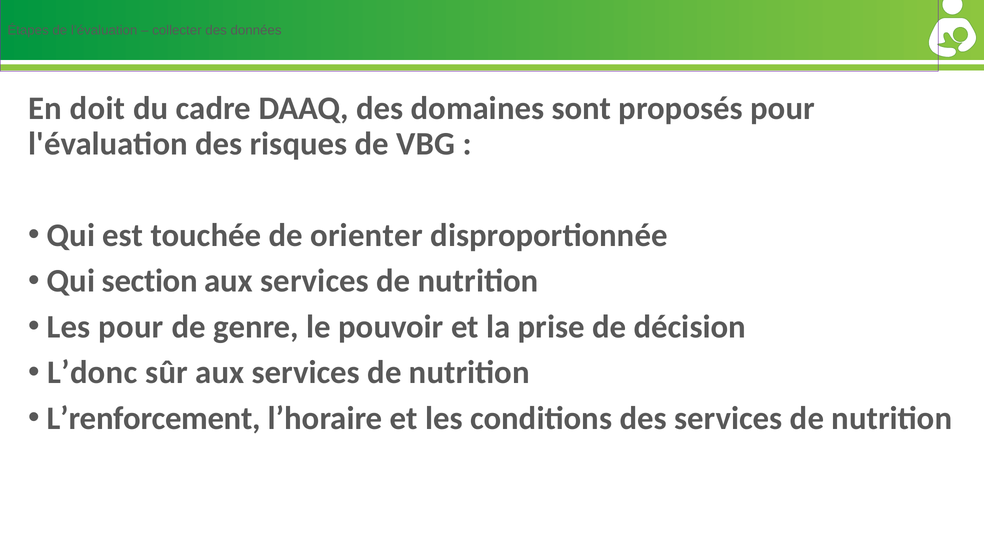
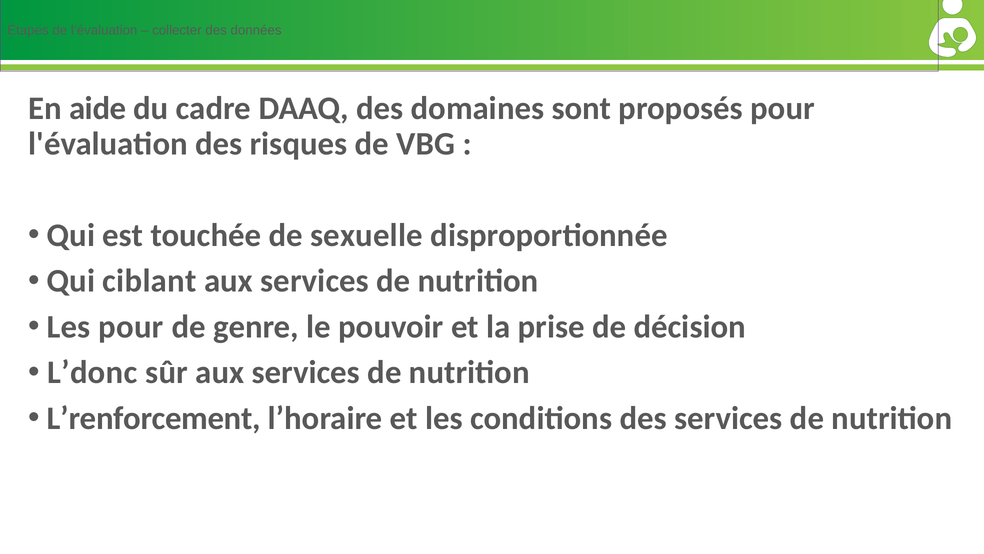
doit: doit -> aide (98, 108)
orienter: orienter -> sexuelle (367, 235)
section: section -> ciblant (149, 281)
